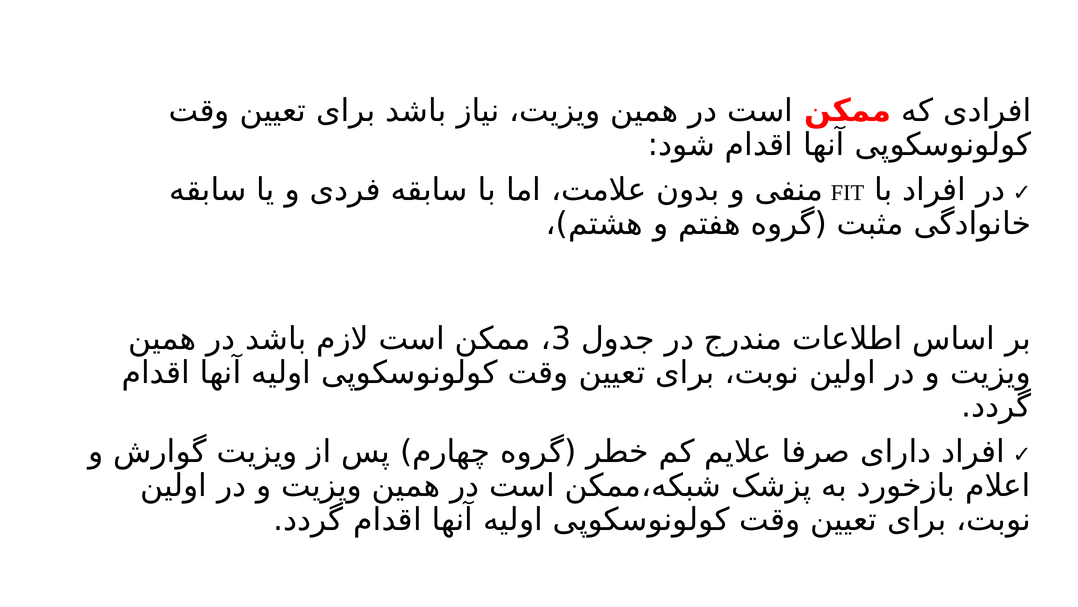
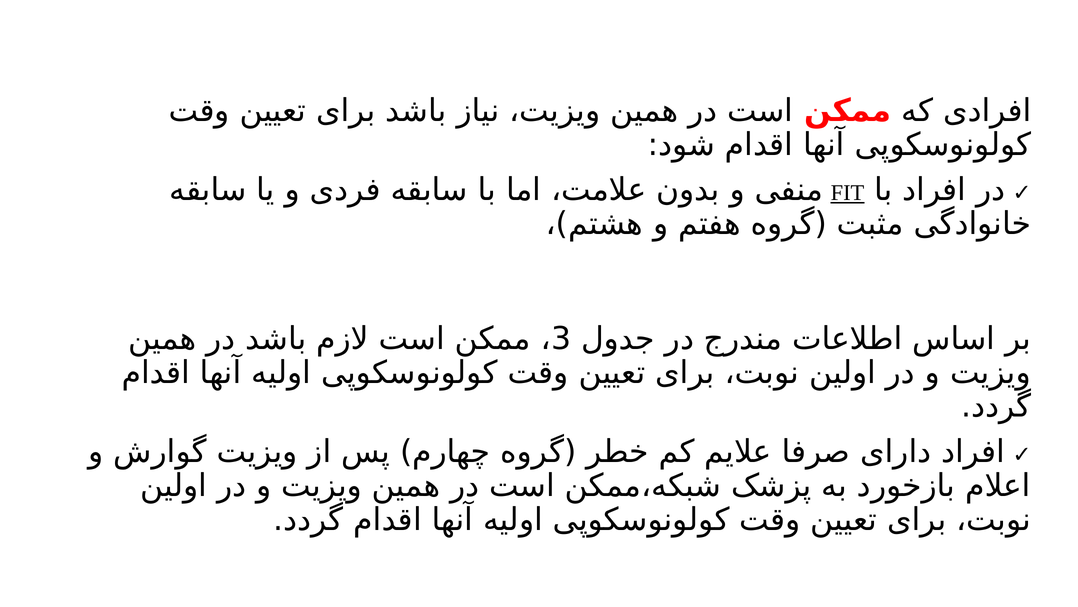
FIT underline: none -> present (847, 193)
